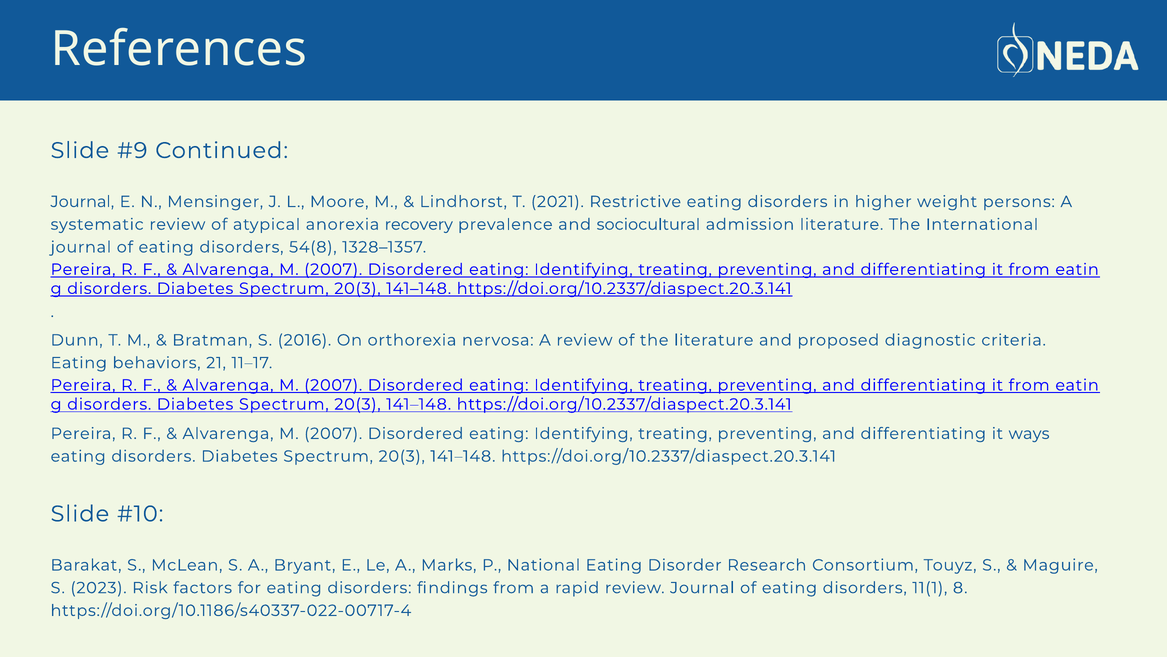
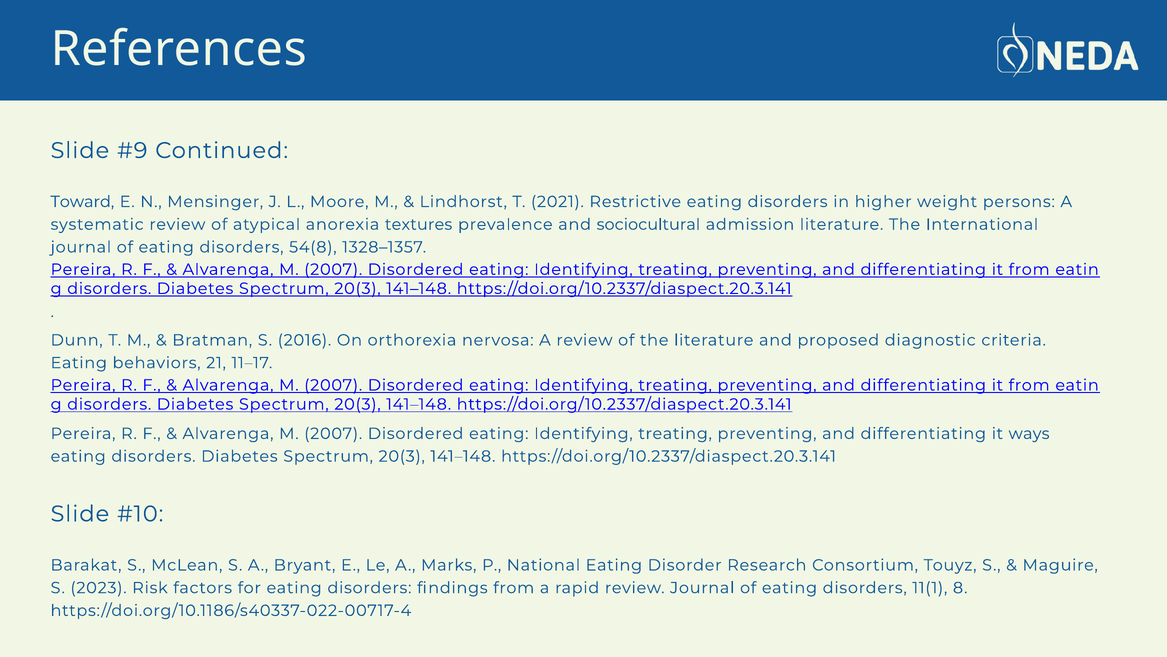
Journal: Journal -> Toward (82, 202)
recovery: recovery -> textures (419, 224)
